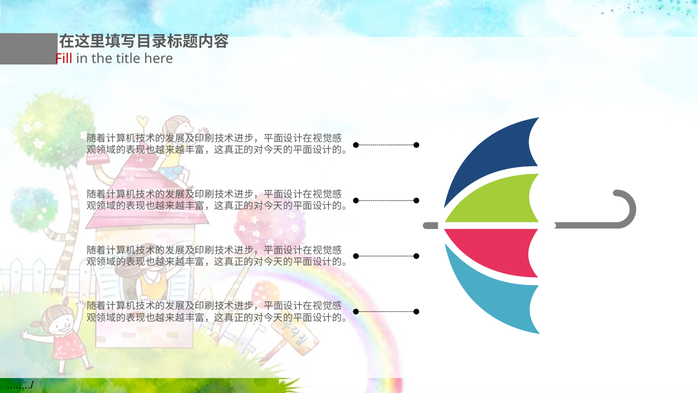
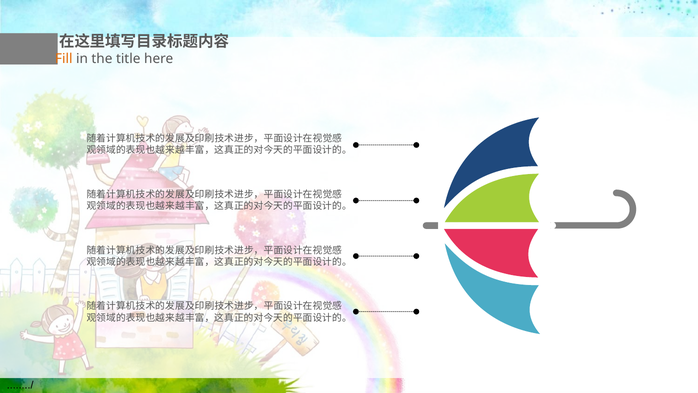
Fill colour: red -> orange (64, 59)
